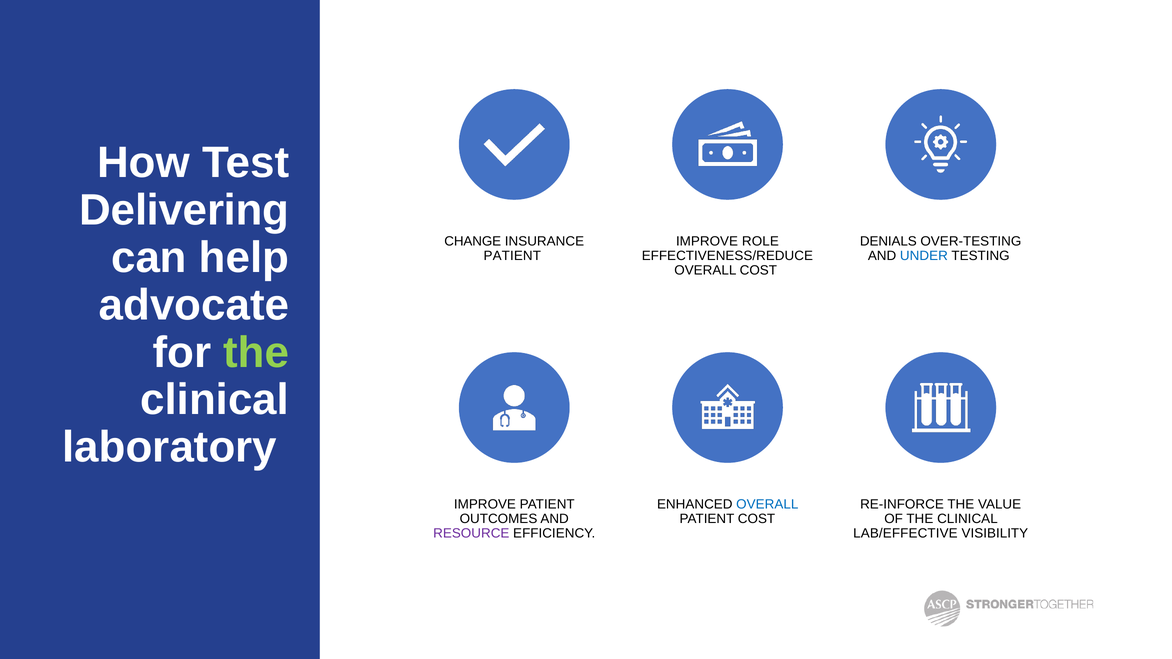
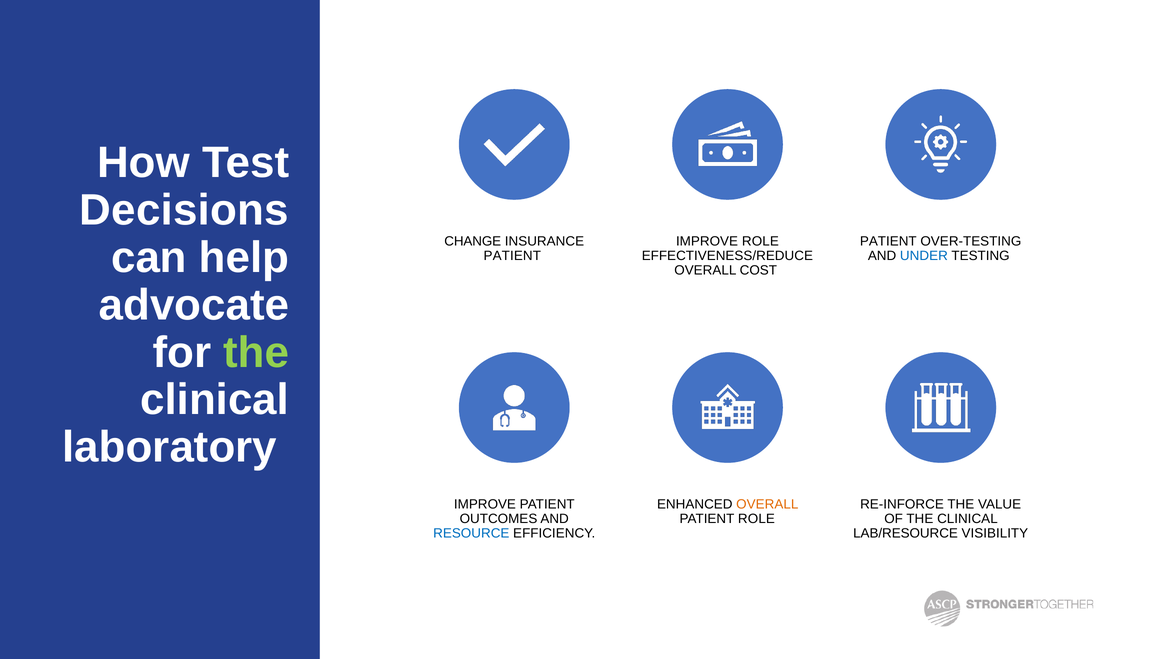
Delivering: Delivering -> Decisions (184, 210)
DENIALS: DENIALS -> PATIENT (888, 241)
OVERALL colour: blue -> orange (767, 505)
PATIENT COST: COST -> ROLE (756, 519)
RESOURCE colour: purple -> blue (471, 534)
LAB/EFFECTIVE: LAB/EFFECTIVE -> LAB/RESOURCE (906, 534)
